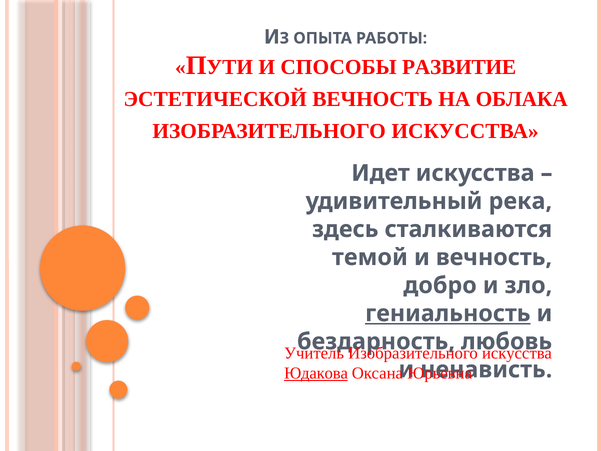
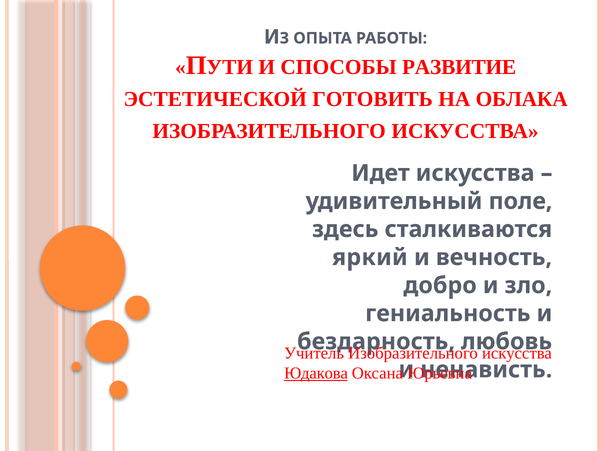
ЭСТЕТИЧЕСКОЙ ВЕЧНОСТЬ: ВЕЧНОСТЬ -> ГОТОВИТЬ (373, 99)
река: река -> поле (520, 201)
темой: темой -> яркий (370, 257)
гениальность underline: present -> none (448, 313)
